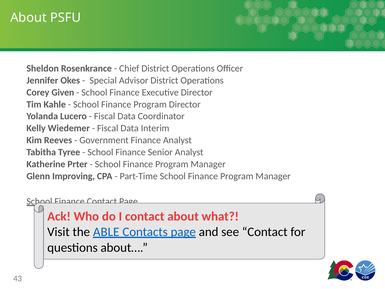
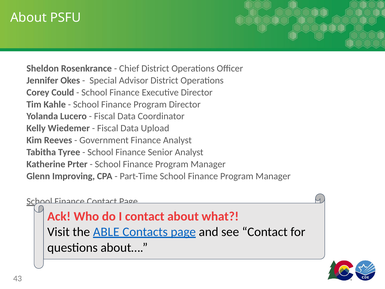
Given: Given -> Could (63, 92)
Interim: Interim -> Upload (155, 128)
